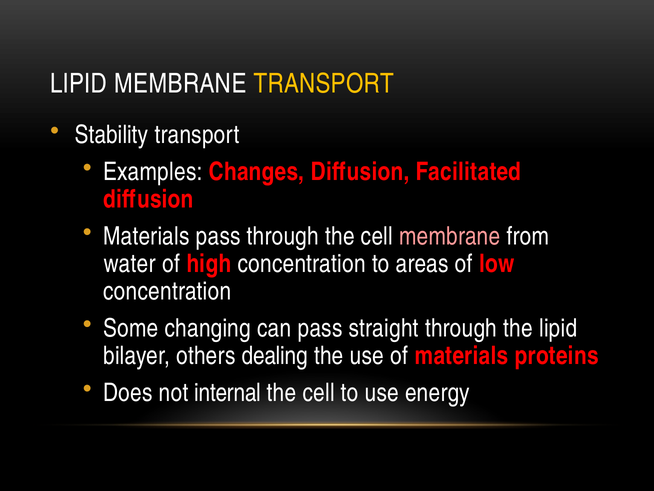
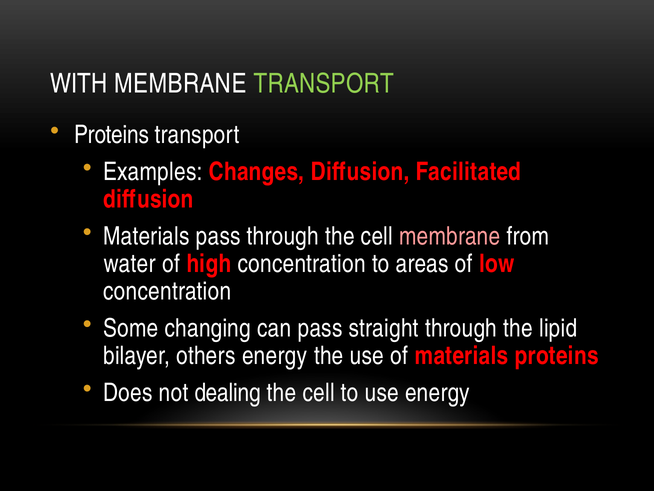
LIPID: LIPID -> WITH (79, 84)
TRANSPORT colour: yellow -> light green (324, 84)
Stability: Stability -> Proteins (112, 135)
others dealing: dealing -> energy (275, 356)
internal: internal -> dealing (228, 392)
